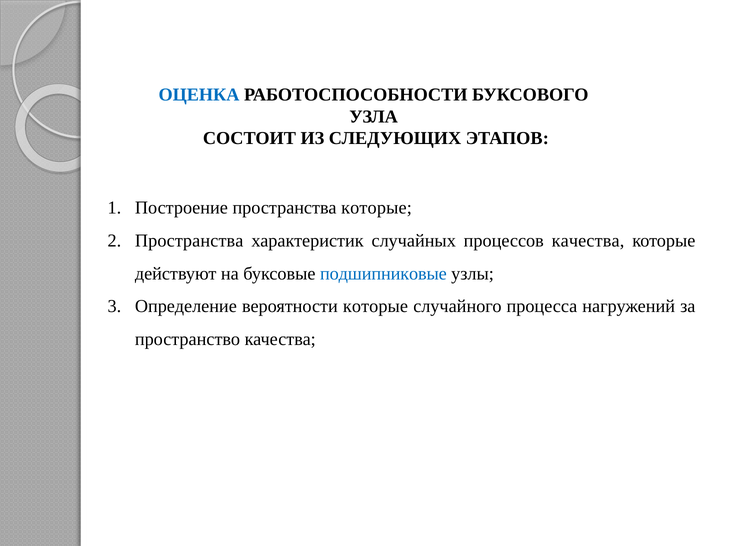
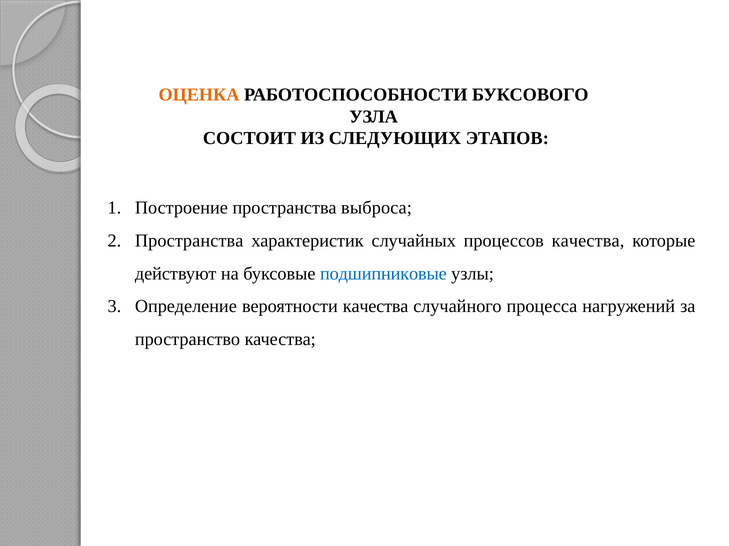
ОЦЕНКА colour: blue -> orange (199, 95)
пространства которые: которые -> выброса (377, 208)
вероятности которые: которые -> качества (376, 307)
